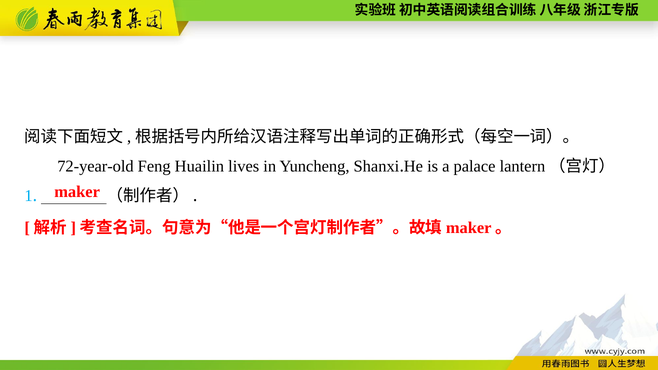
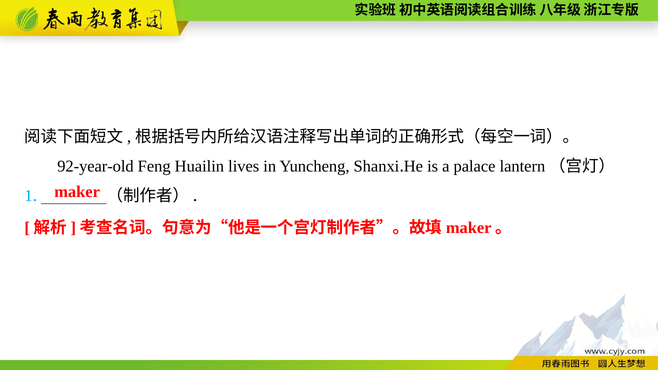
72-year-old: 72-year-old -> 92-year-old (95, 166)
